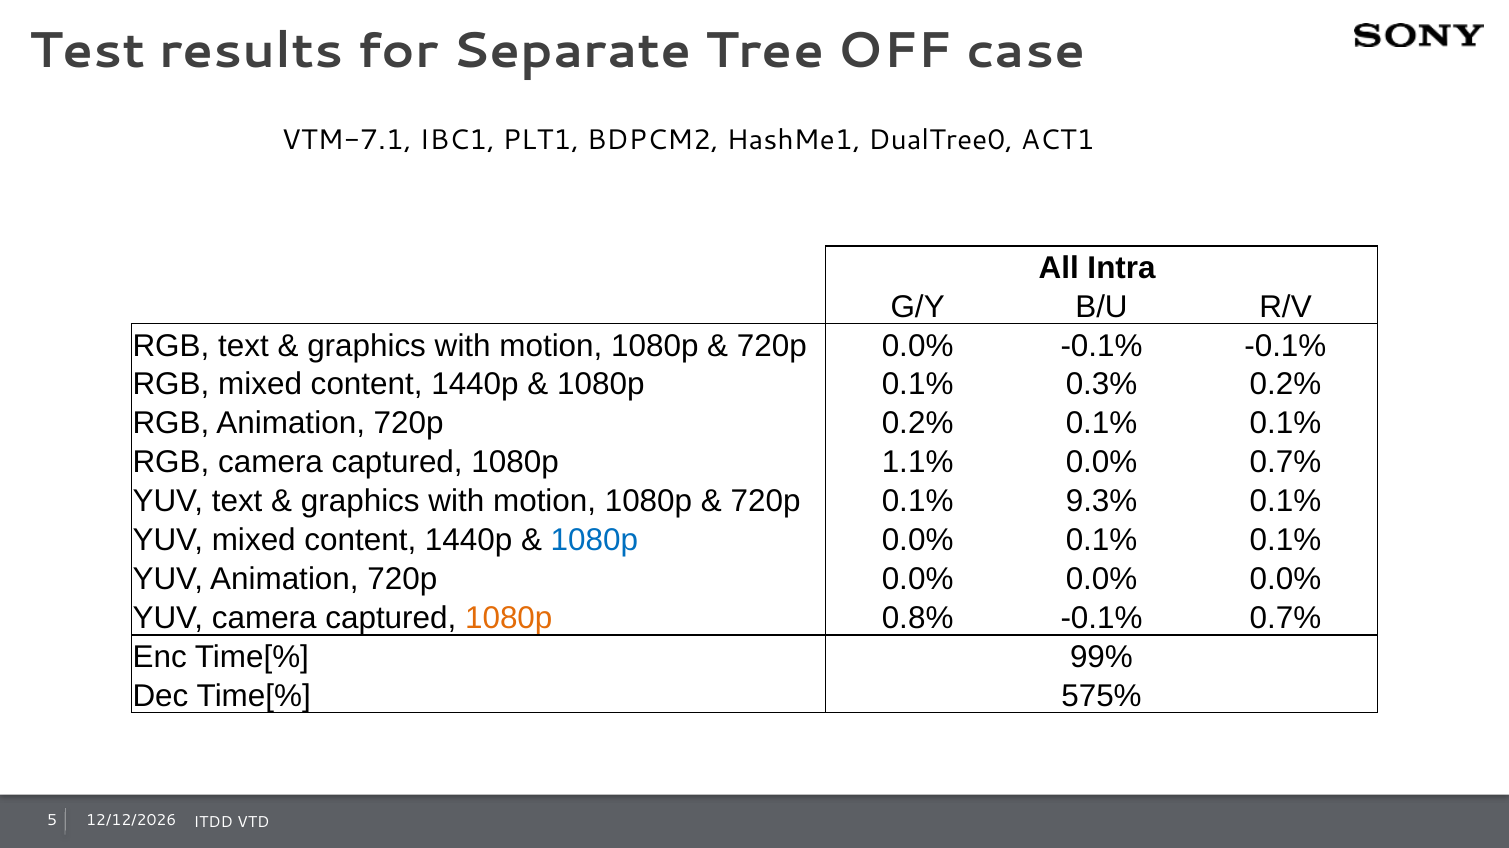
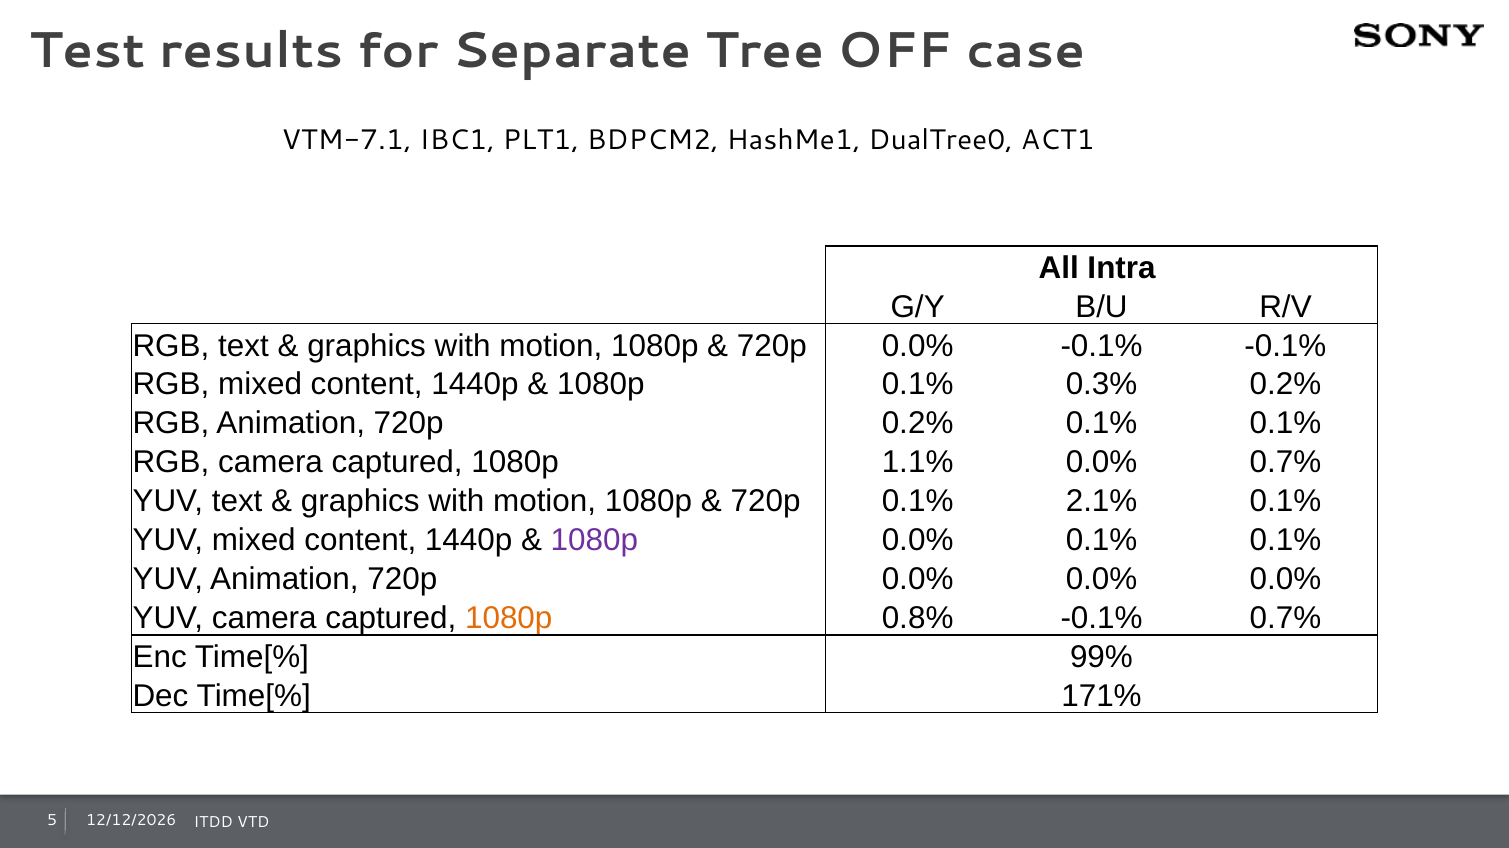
9.3%: 9.3% -> 2.1% (1102, 501)
1080p colour: blue -> purple (594, 540)
575%: 575% -> 171% (1102, 696)
